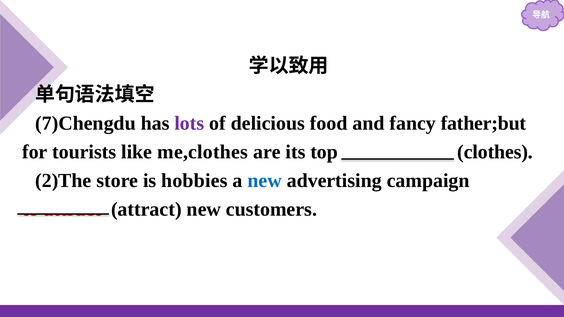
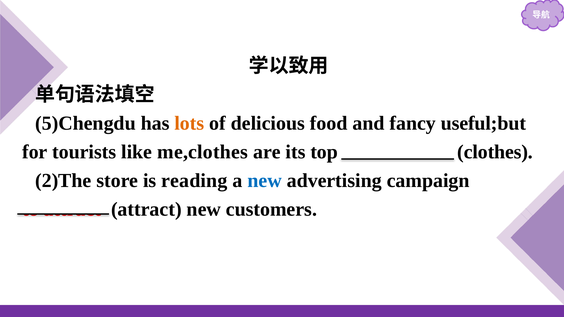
7)Chengdu: 7)Chengdu -> 5)Chengdu (85, 123)
lots colour: purple -> orange (189, 123)
father;but: father;but -> useful;but (483, 123)
hobbies: hobbies -> reading (194, 181)
